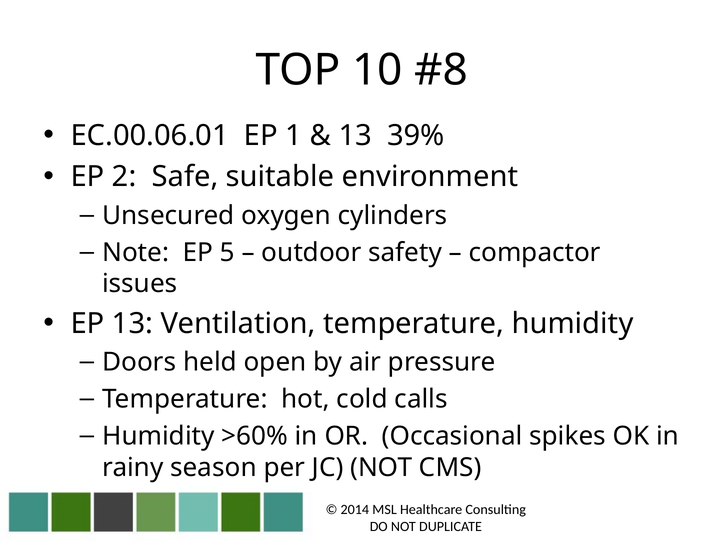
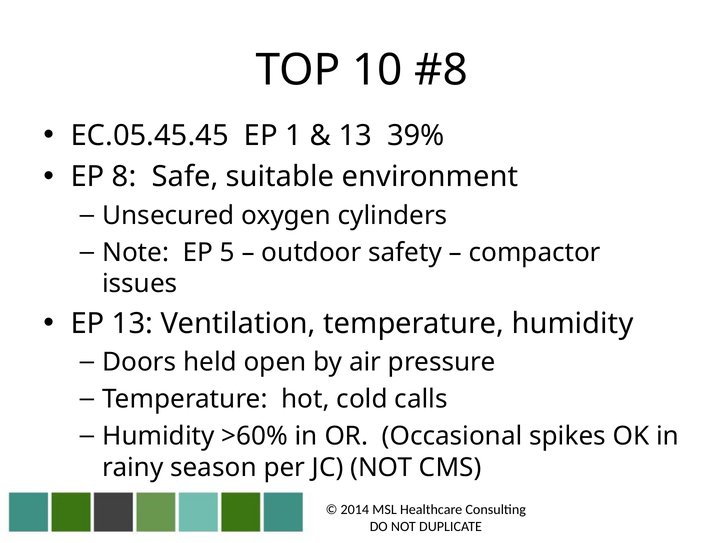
EC.00.06.01: EC.00.06.01 -> EC.05.45.45 (150, 135)
2: 2 -> 8 (124, 177)
